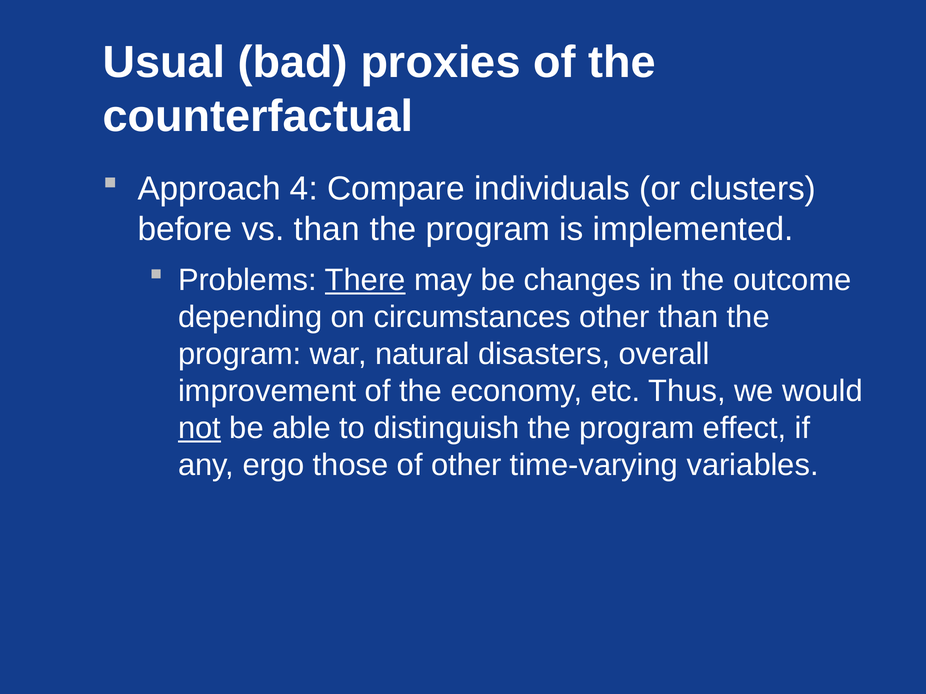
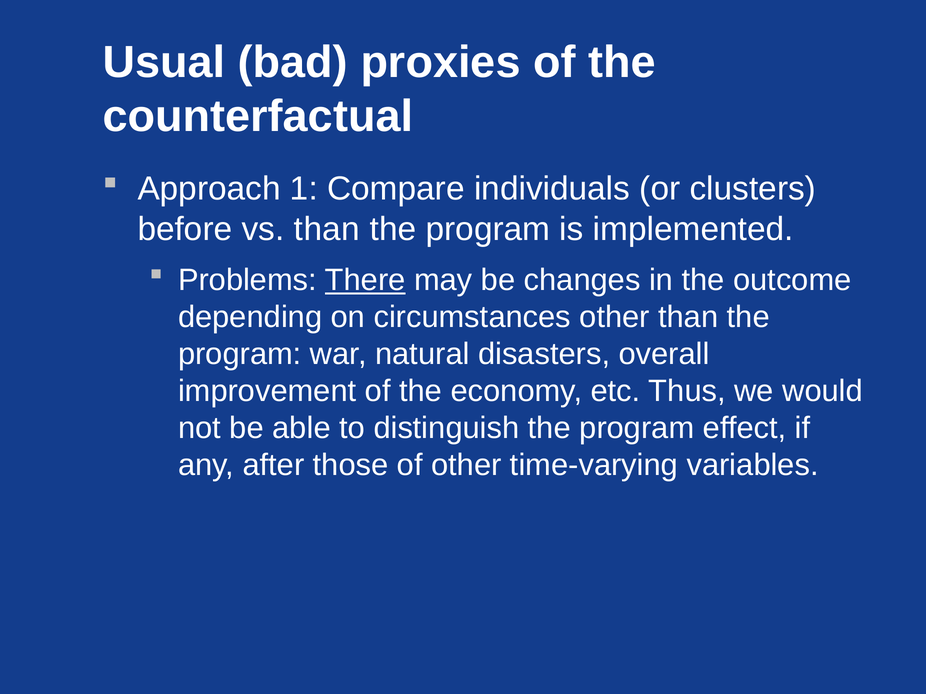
4: 4 -> 1 (304, 189)
not underline: present -> none (199, 429)
ergo: ergo -> after (273, 466)
